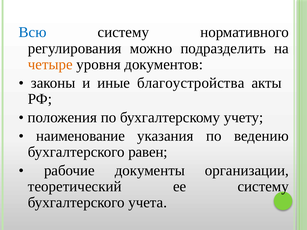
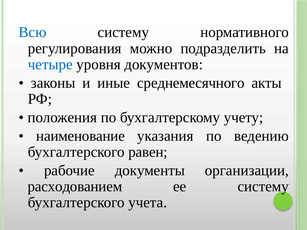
четыре colour: orange -> blue (50, 65)
благоустройства: благоустройства -> среднемесячного (191, 83)
теоретический: теоретический -> расходованием (75, 187)
